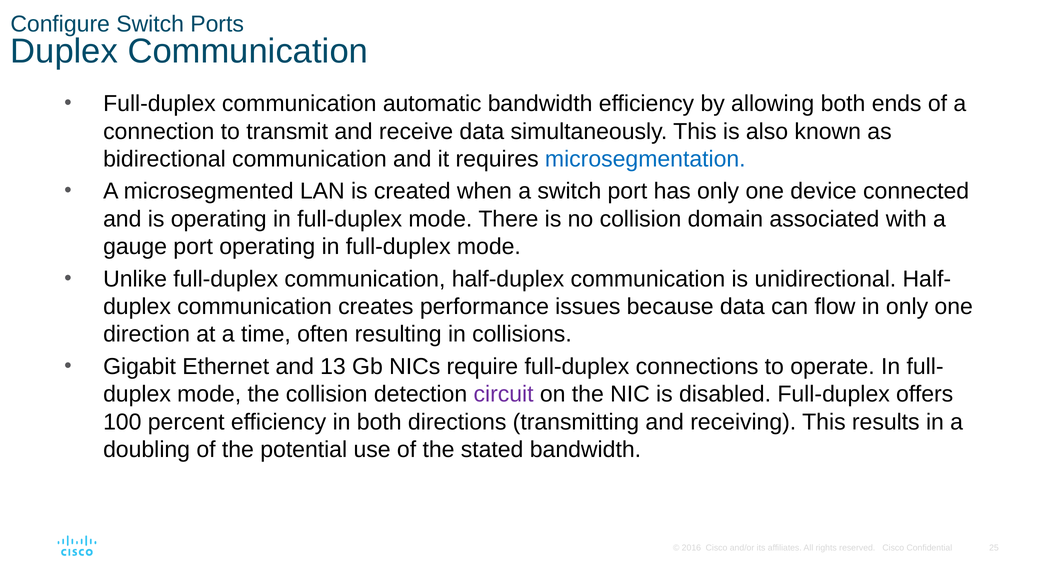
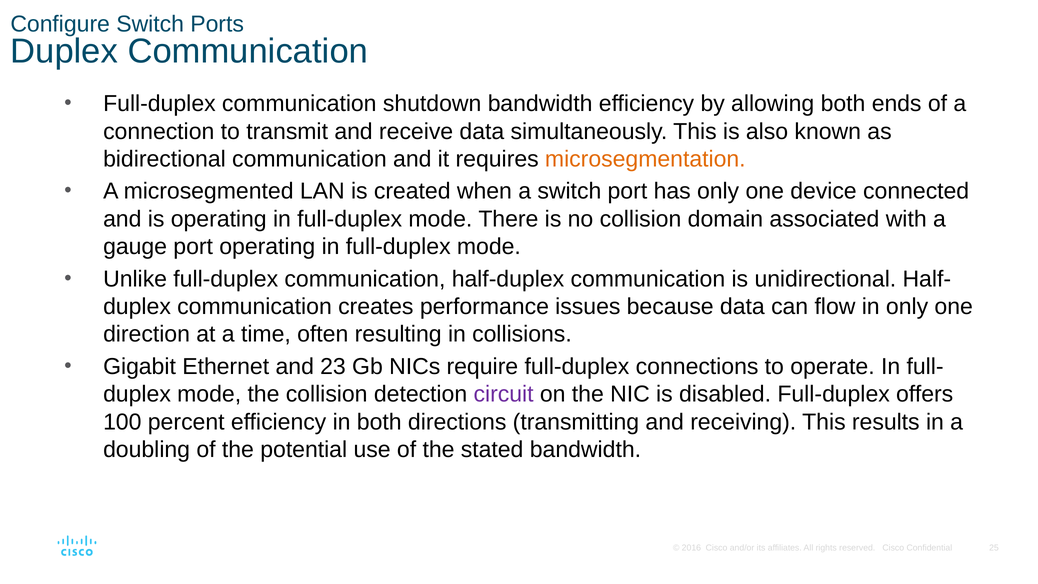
automatic: automatic -> shutdown (432, 104)
microsegmentation colour: blue -> orange (645, 159)
13: 13 -> 23 (333, 367)
